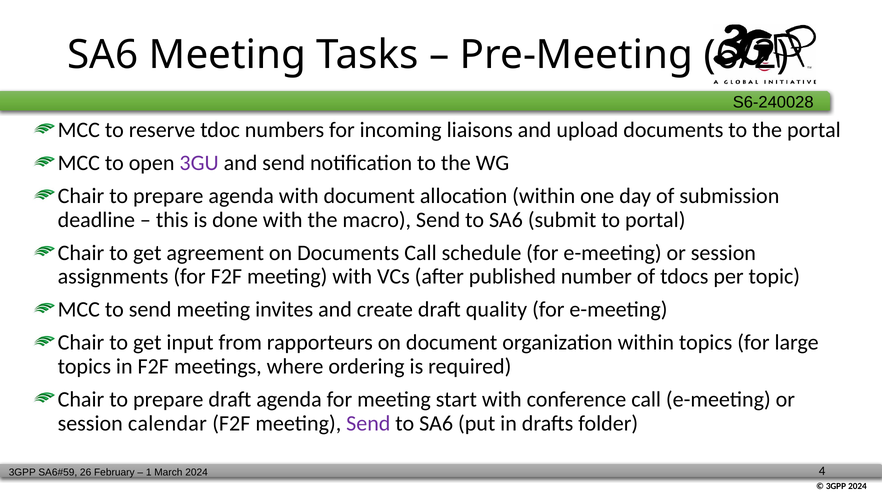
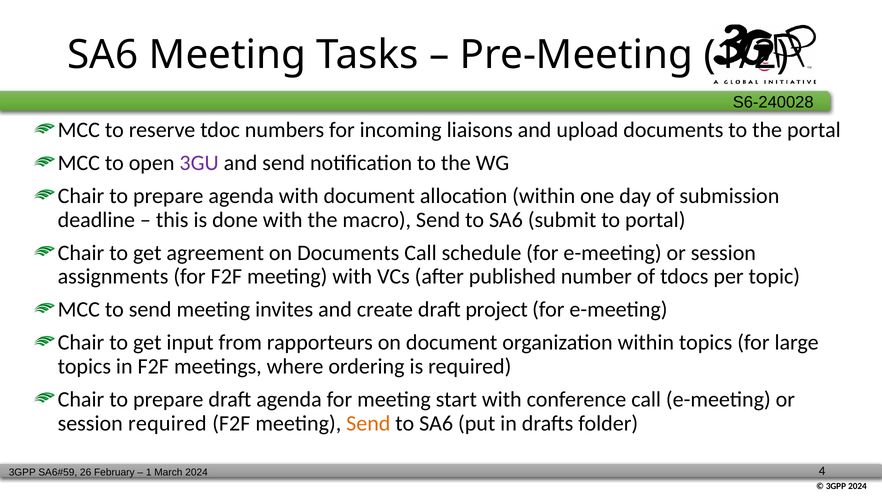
6/2: 6/2 -> 1/2 (746, 55)
quality: quality -> project (497, 310)
session calendar: calendar -> required (167, 423)
Send colour: purple -> orange (368, 423)
